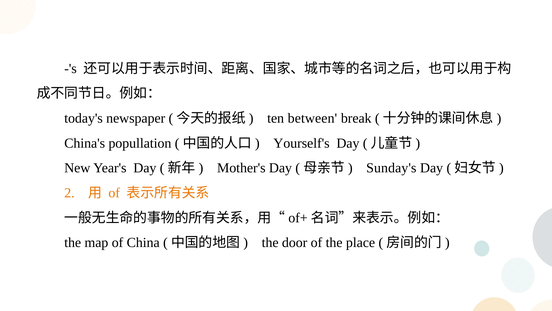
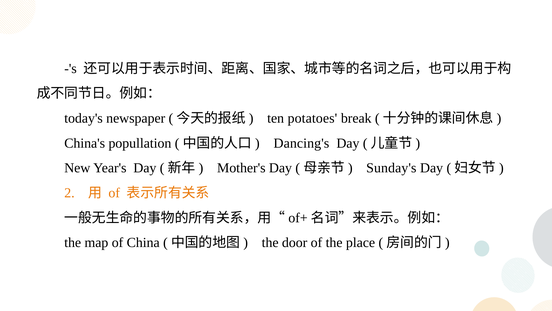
between: between -> potatoes (312, 118)
Yourself's: Yourself's -> Dancing's (301, 143)
